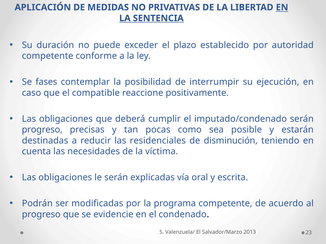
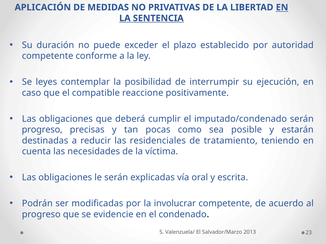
fases: fases -> leyes (46, 82)
disminución: disminución -> tratamiento (231, 141)
programa: programa -> involucrar (175, 204)
